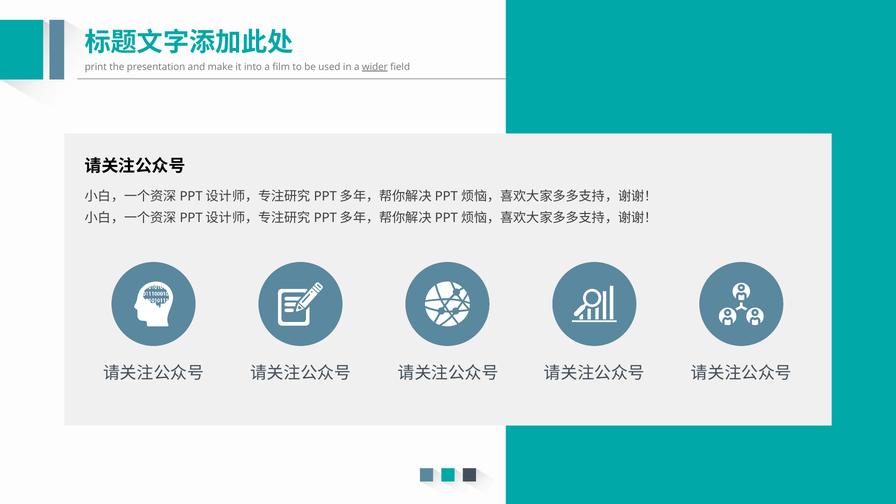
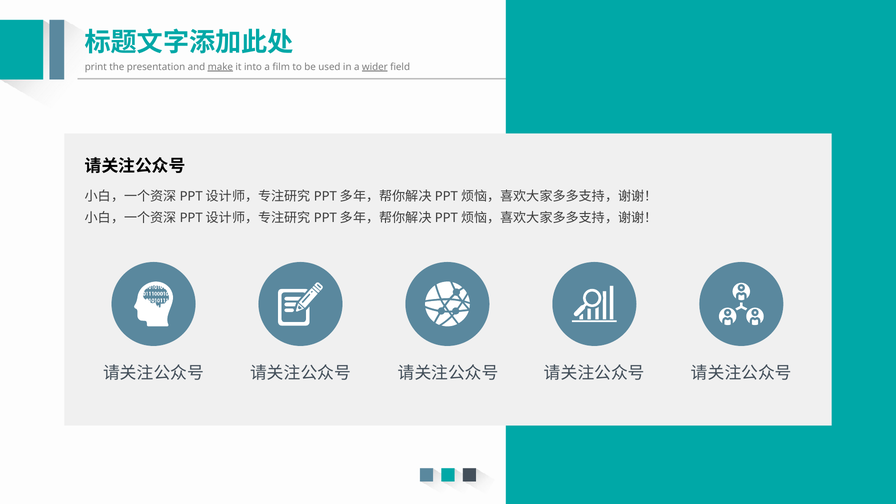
make underline: none -> present (220, 67)
